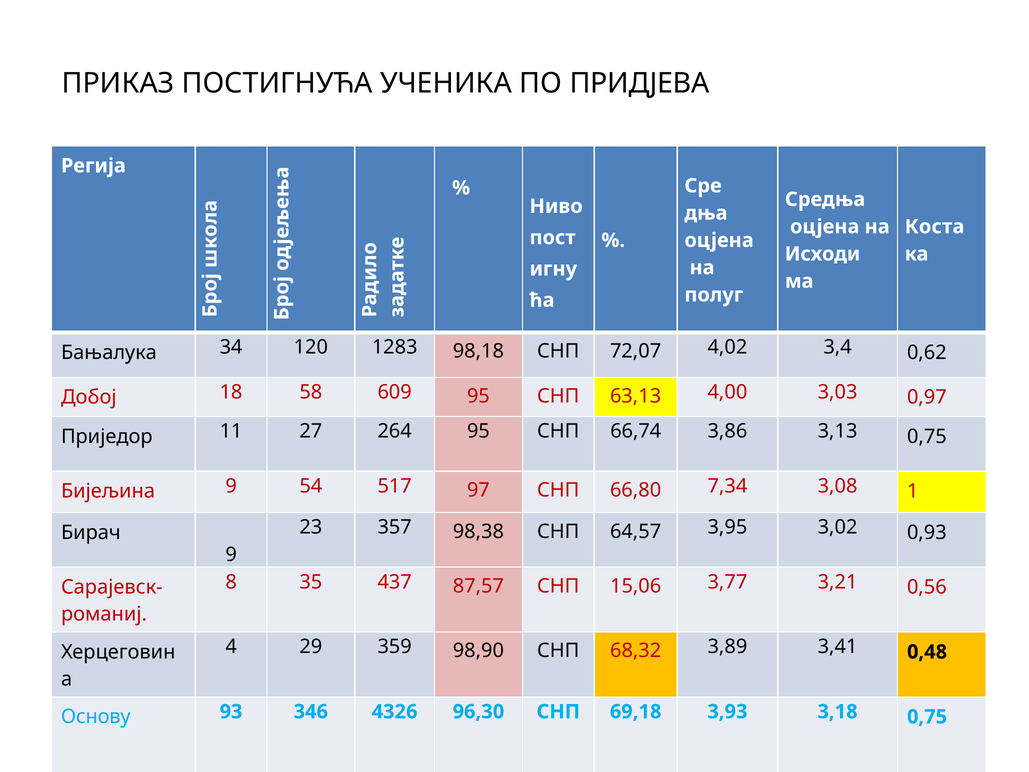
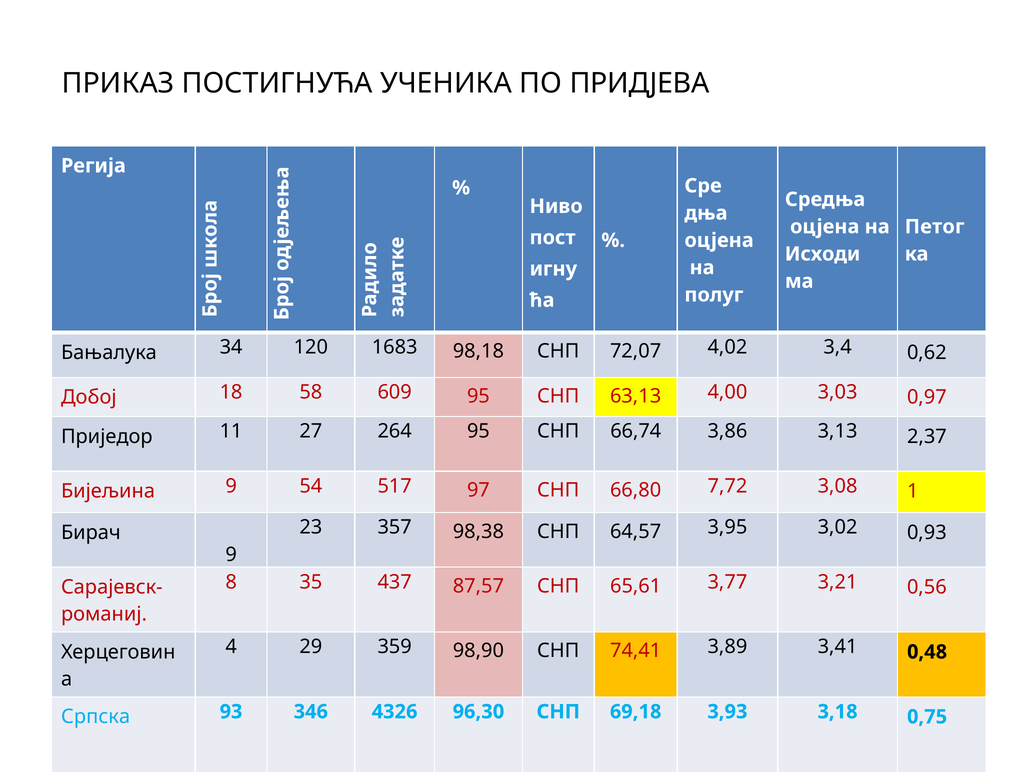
Коста: Коста -> Петог (935, 227)
1283: 1283 -> 1683 (395, 347)
3,13 0,75: 0,75 -> 2,37 (927, 436)
7,34: 7,34 -> 7,72 (727, 486)
15,06: 15,06 -> 65,61 (636, 586)
68,32: 68,32 -> 74,41 (636, 651)
Основу: Основу -> Српска (96, 717)
